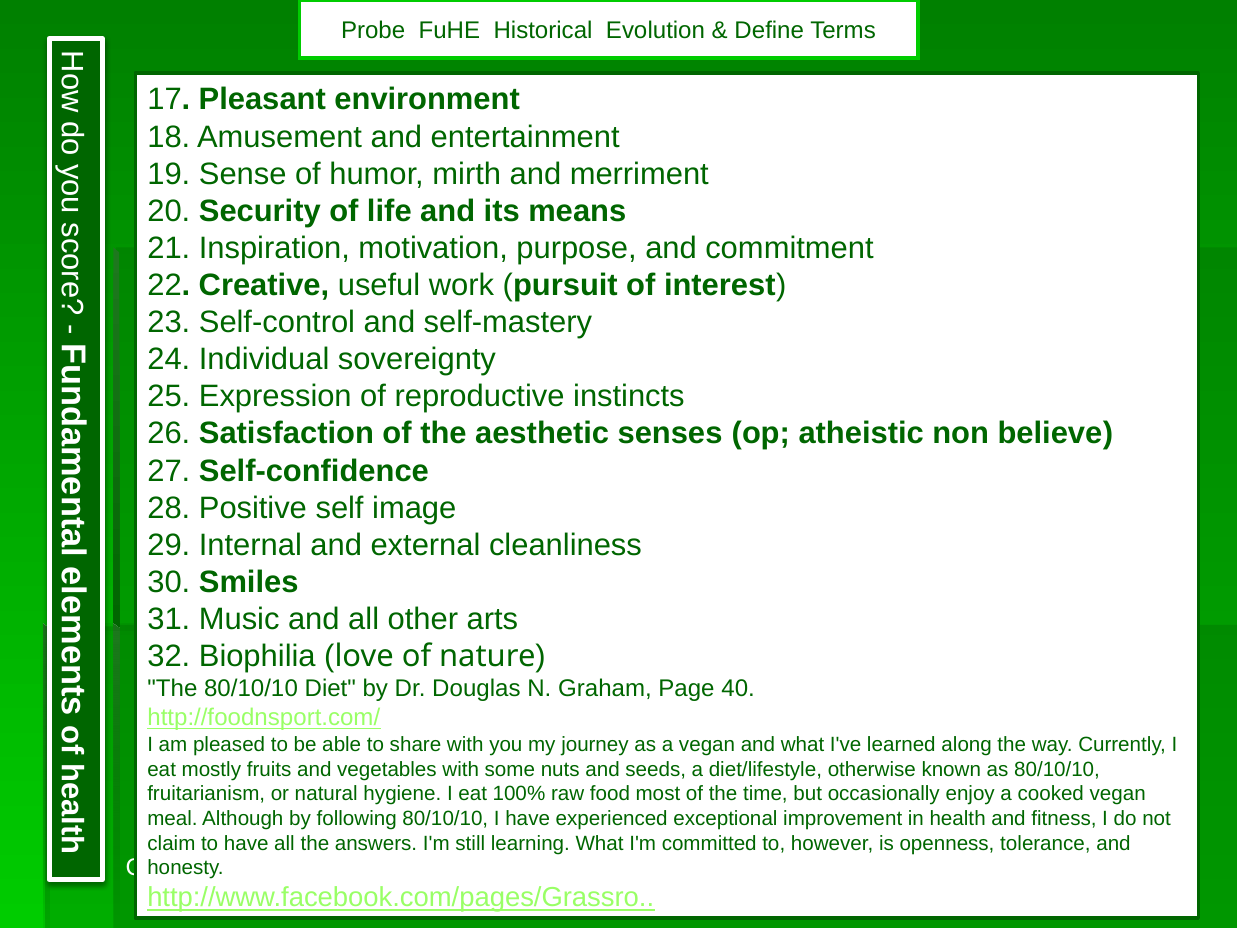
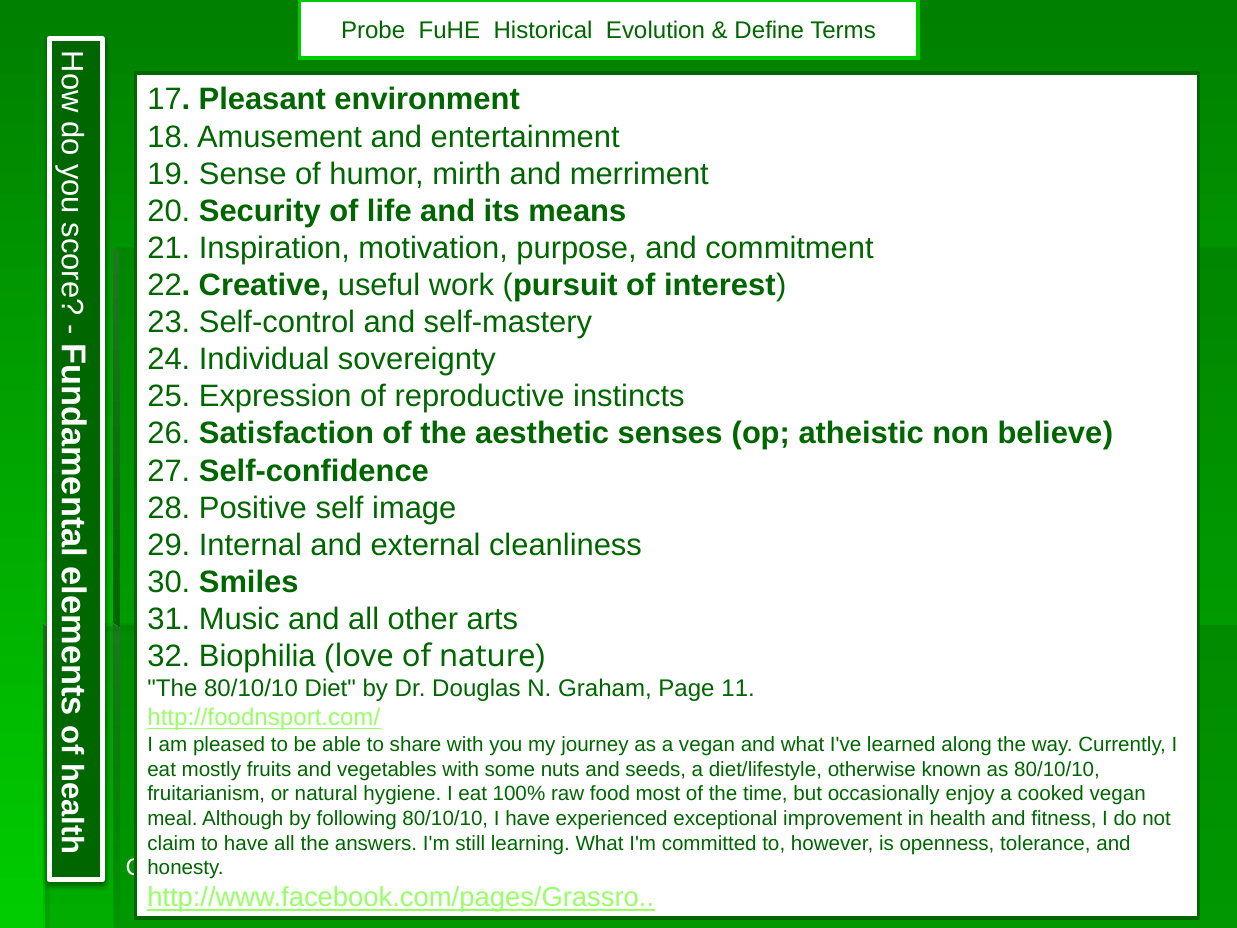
40: 40 -> 11 (738, 689)
